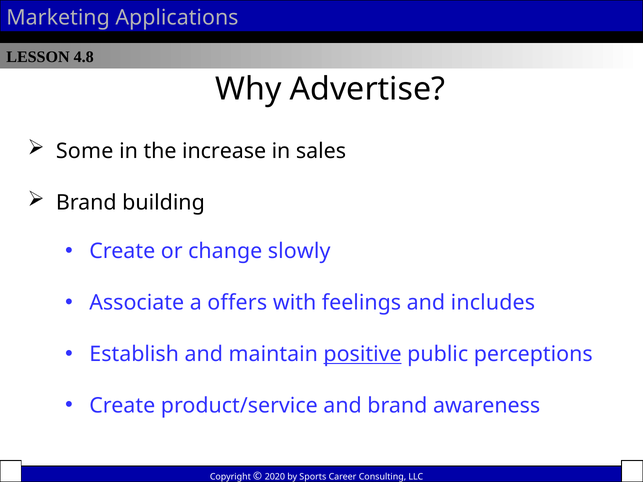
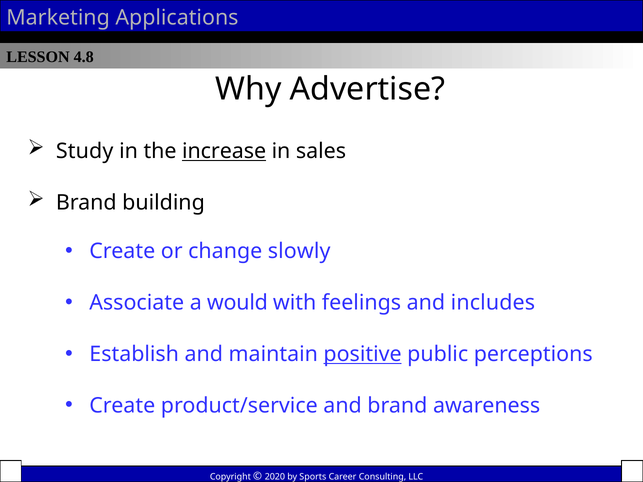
Some: Some -> Study (85, 151)
increase underline: none -> present (224, 151)
offers: offers -> would (237, 303)
